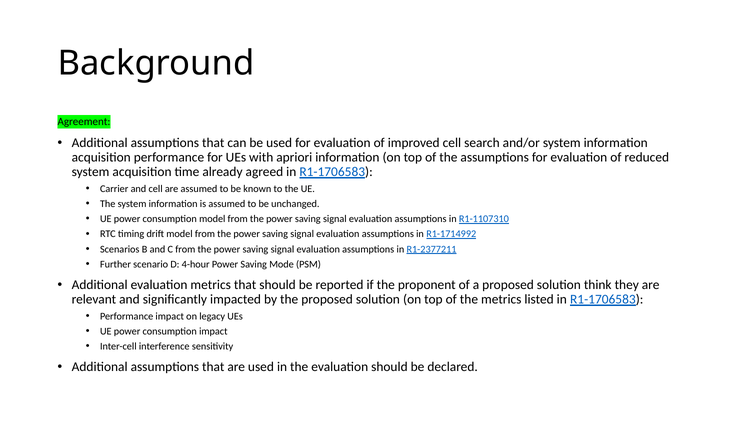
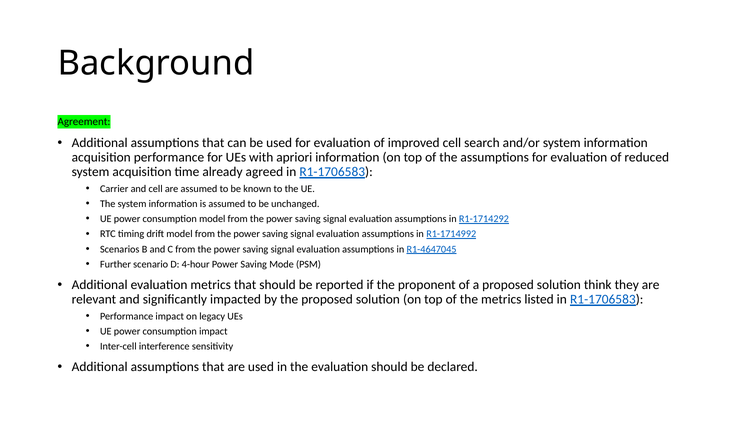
R1-1107310: R1-1107310 -> R1-1714292 (484, 219)
R1-2377211: R1-2377211 -> R1-4647045 (432, 249)
